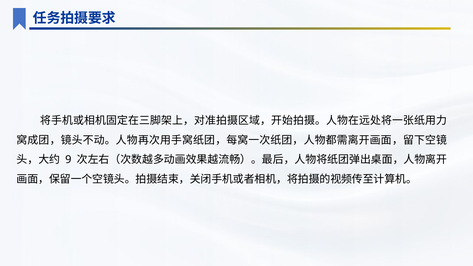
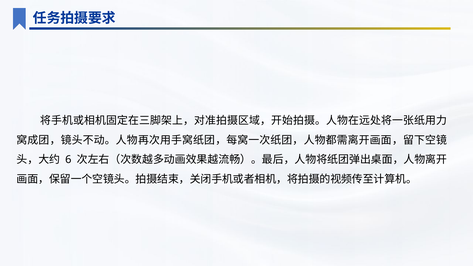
9: 9 -> 6 (68, 160)
